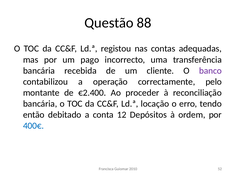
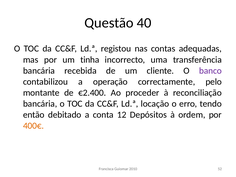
88: 88 -> 40 (144, 23)
pago: pago -> tinha (90, 60)
400€ colour: blue -> orange (33, 126)
